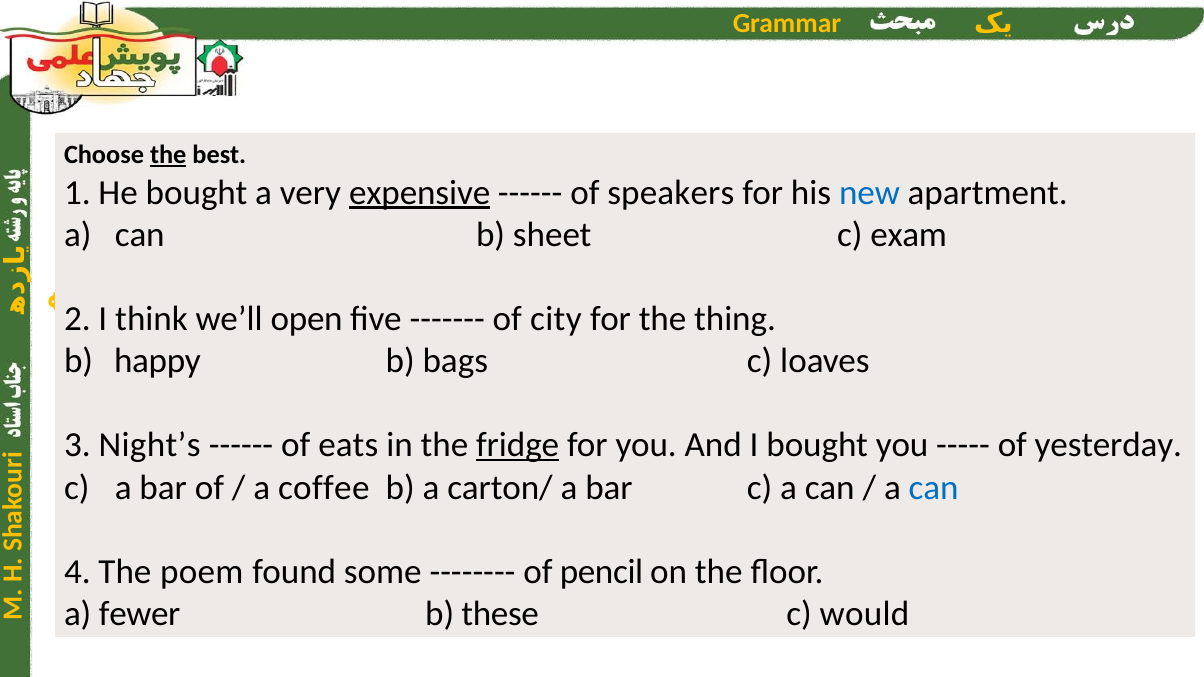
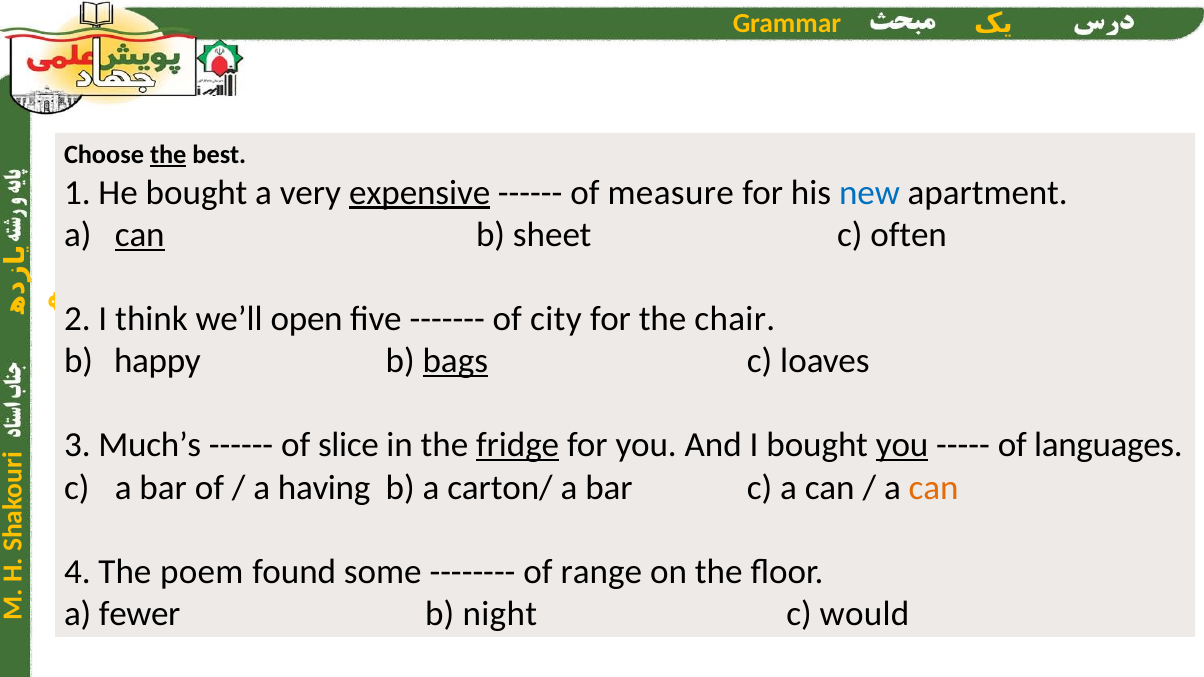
speakers: speakers -> measure (671, 193)
can underline: none -> present (140, 235)
exam: exam -> often (909, 235)
thing: thing -> chair (735, 319)
bags underline: none -> present (455, 361)
Night’s: Night’s -> Much’s (150, 445)
eats: eats -> slice (348, 445)
you underline: none -> present (902, 445)
yesterday: yesterday -> languages (1108, 445)
coffee: coffee -> having (324, 488)
can colour: blue -> orange (934, 488)
pencil: pencil -> range (601, 572)
these: these -> night (500, 614)
